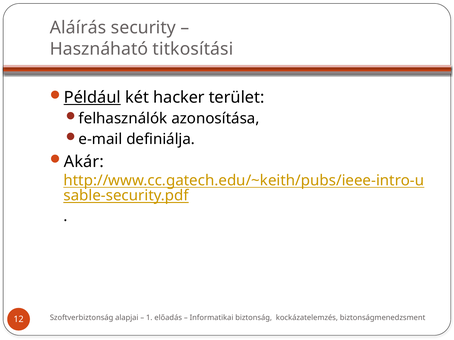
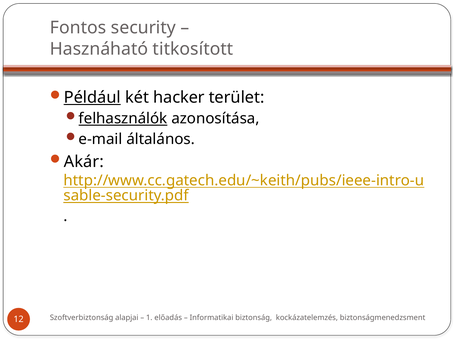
Aláírás: Aláírás -> Fontos (78, 28)
titkosítási: titkosítási -> titkosított (193, 49)
felhasználók underline: none -> present (123, 119)
definiálja: definiálja -> általános (161, 139)
